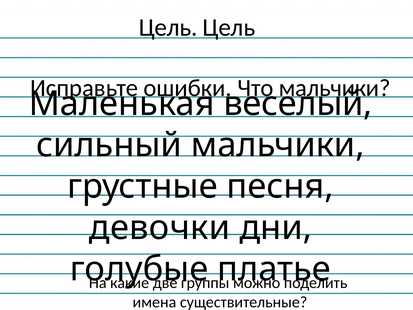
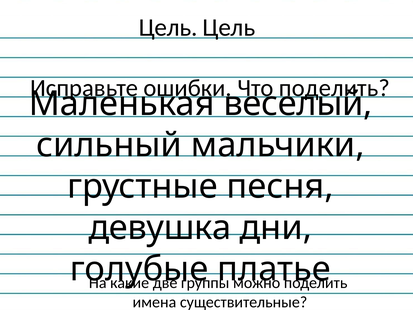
Что мальчики: мальчики -> поделить (334, 88)
девочки: девочки -> девушка (160, 228)
